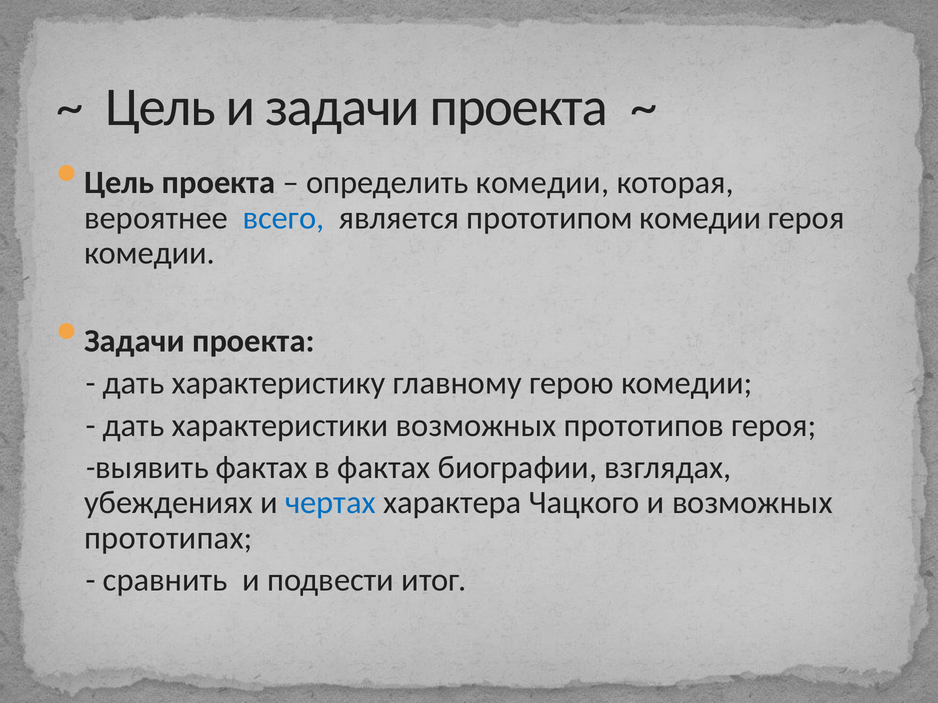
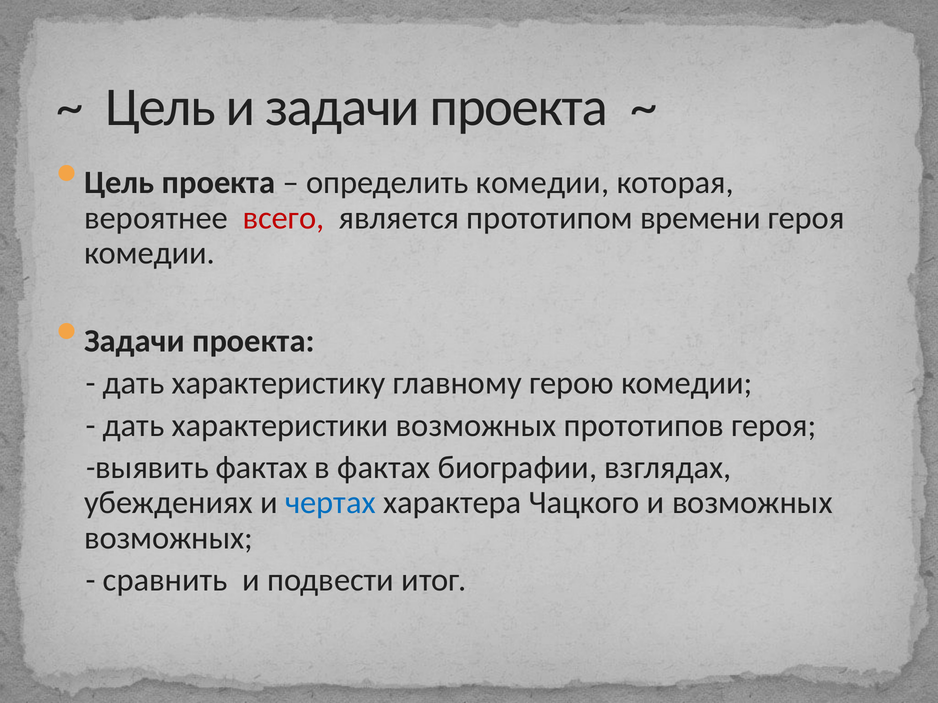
всего colour: blue -> red (283, 218)
прототипом комедии: комедии -> времени (700, 218)
прототипах: прототипах -> возможных (169, 538)
